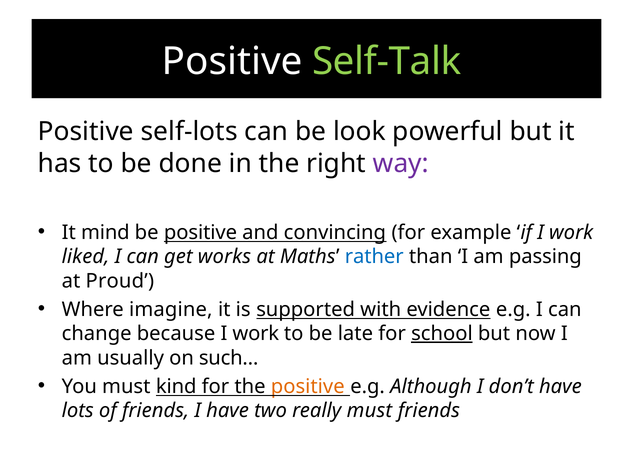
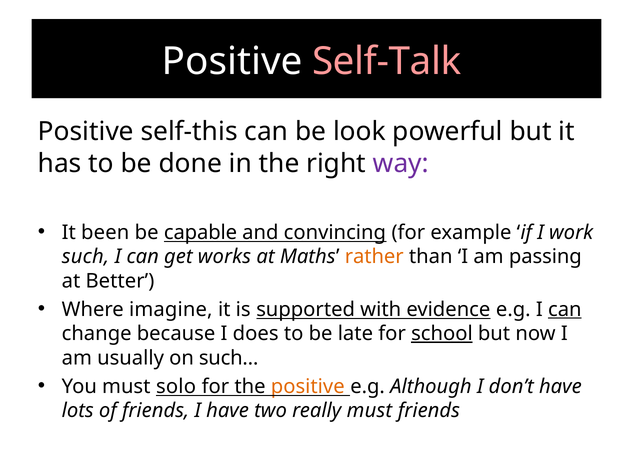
Self-Talk colour: light green -> pink (387, 61)
self-lots: self-lots -> self-this (189, 132)
mind: mind -> been (105, 232)
be positive: positive -> capable (201, 232)
liked: liked -> such (85, 257)
rather colour: blue -> orange (374, 257)
Proud: Proud -> Better (120, 281)
can underline: none -> present (565, 309)
because I work: work -> does (256, 333)
kind: kind -> solo (176, 386)
